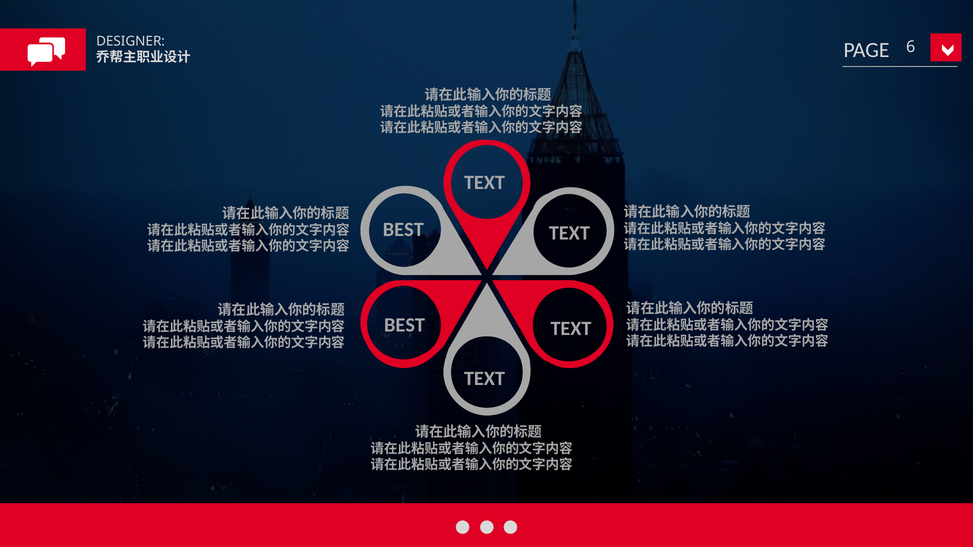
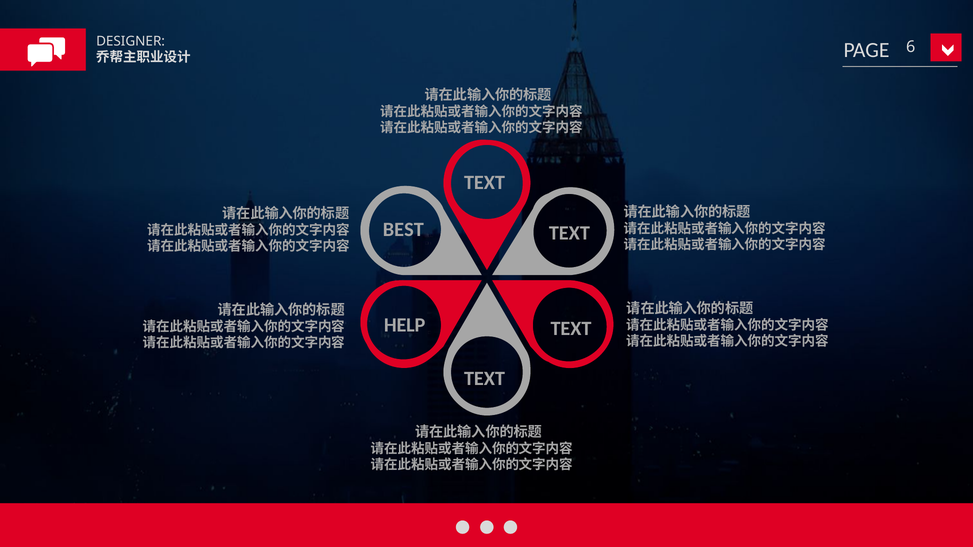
BEST: BEST -> HELP (405, 325)
